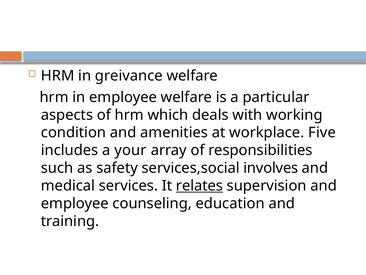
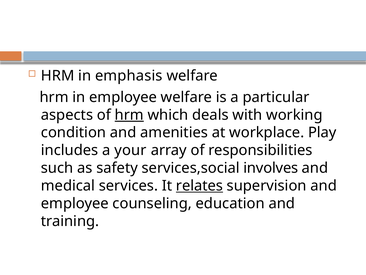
greivance: greivance -> emphasis (129, 76)
hrm underline: none -> present (129, 115)
Five: Five -> Play (322, 132)
